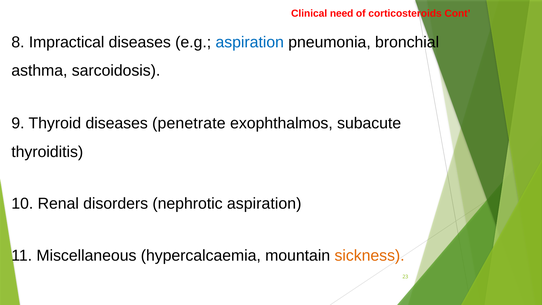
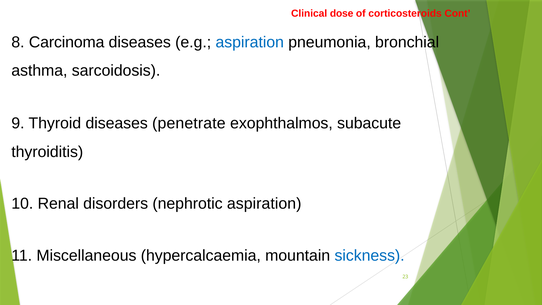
need: need -> dose (342, 13)
Impractical: Impractical -> Carcinoma (67, 42)
sickness colour: orange -> blue (370, 256)
